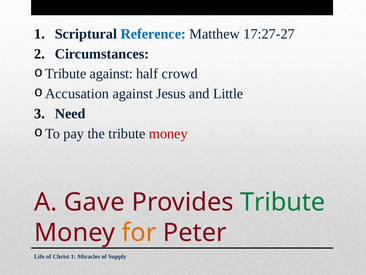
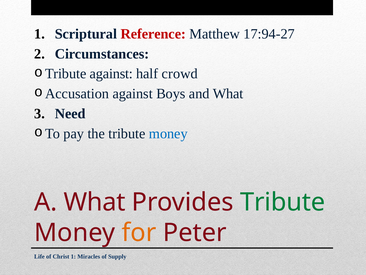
Reference colour: blue -> red (153, 34)
17:27-27: 17:27-27 -> 17:94-27 (269, 34)
Jesus: Jesus -> Boys (171, 94)
and Little: Little -> What (228, 94)
money colour: red -> blue (168, 133)
A Gave: Gave -> What (95, 202)
